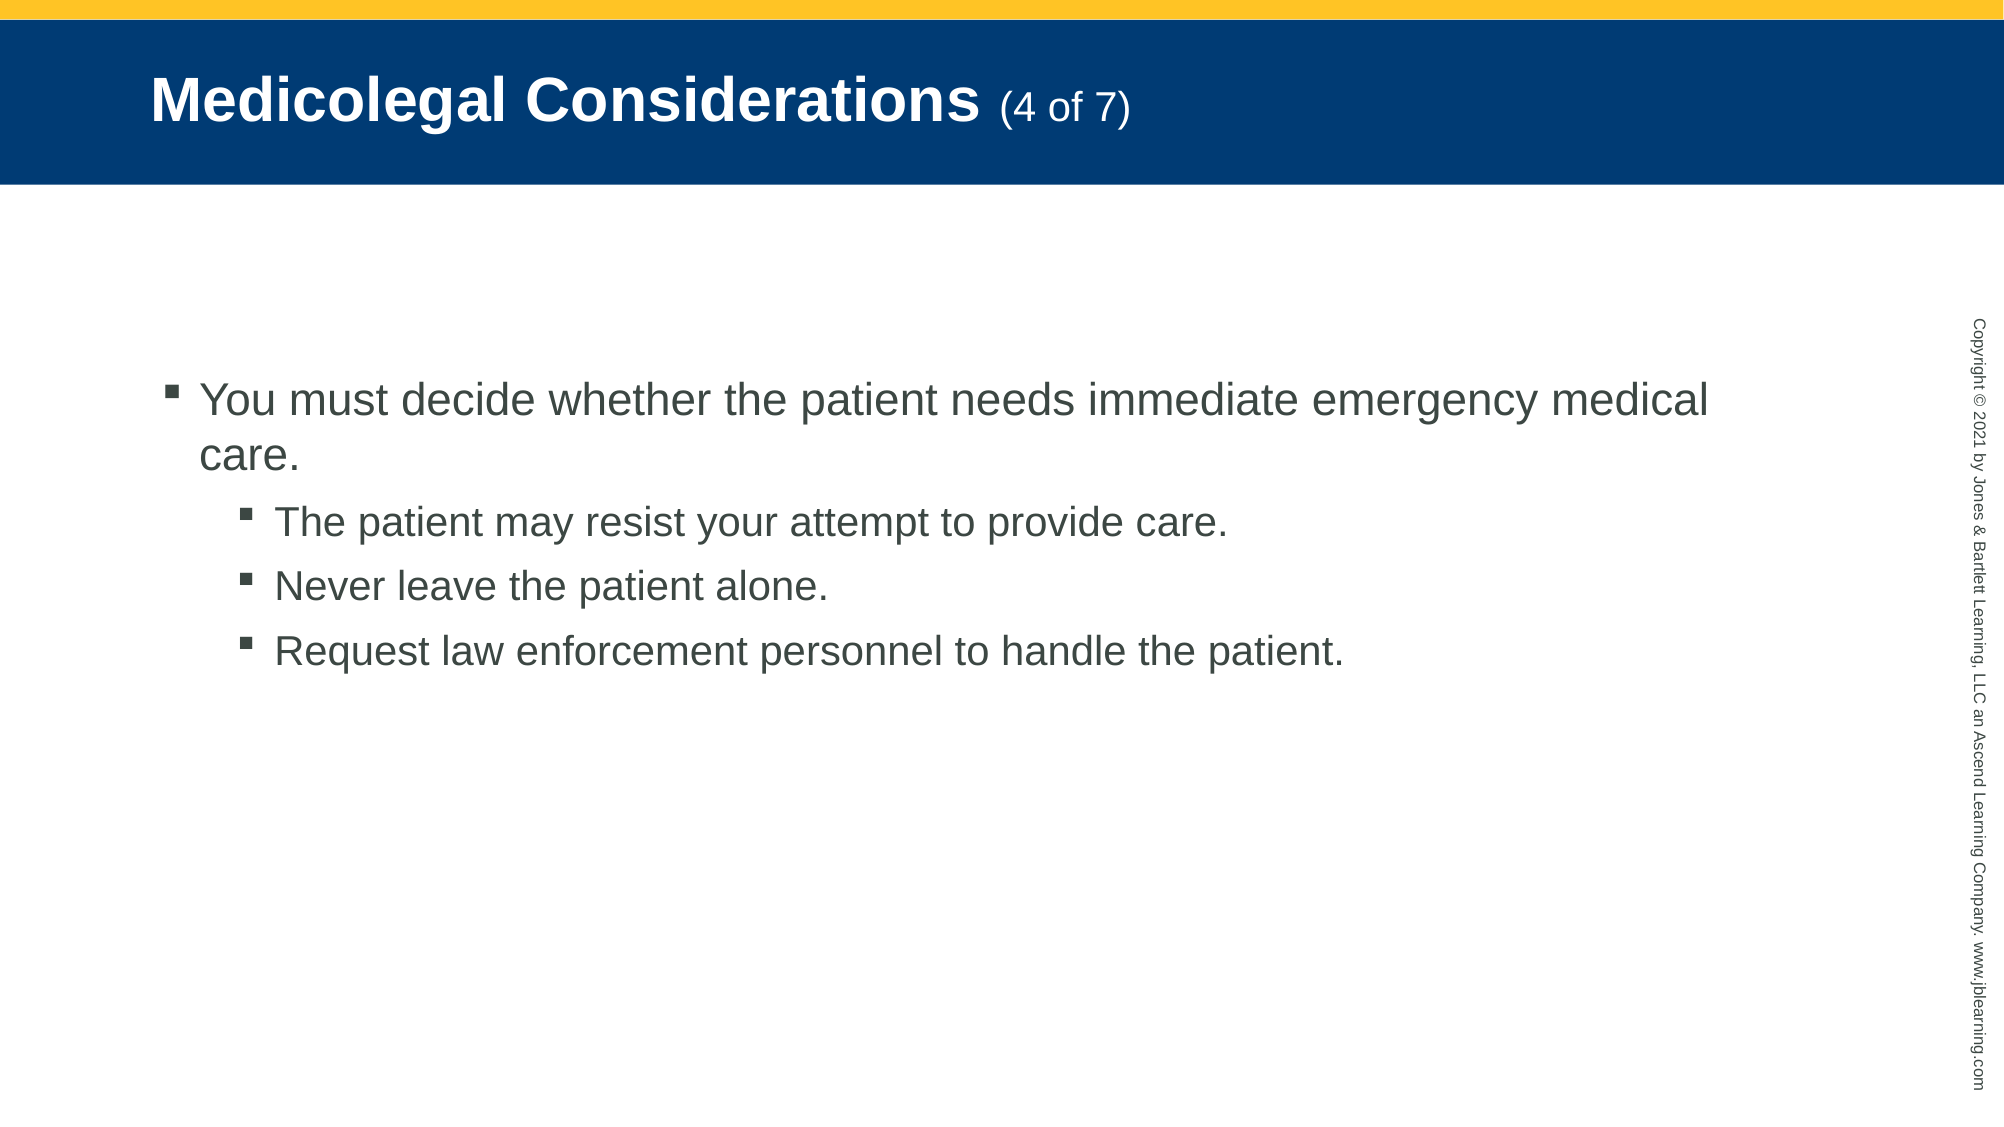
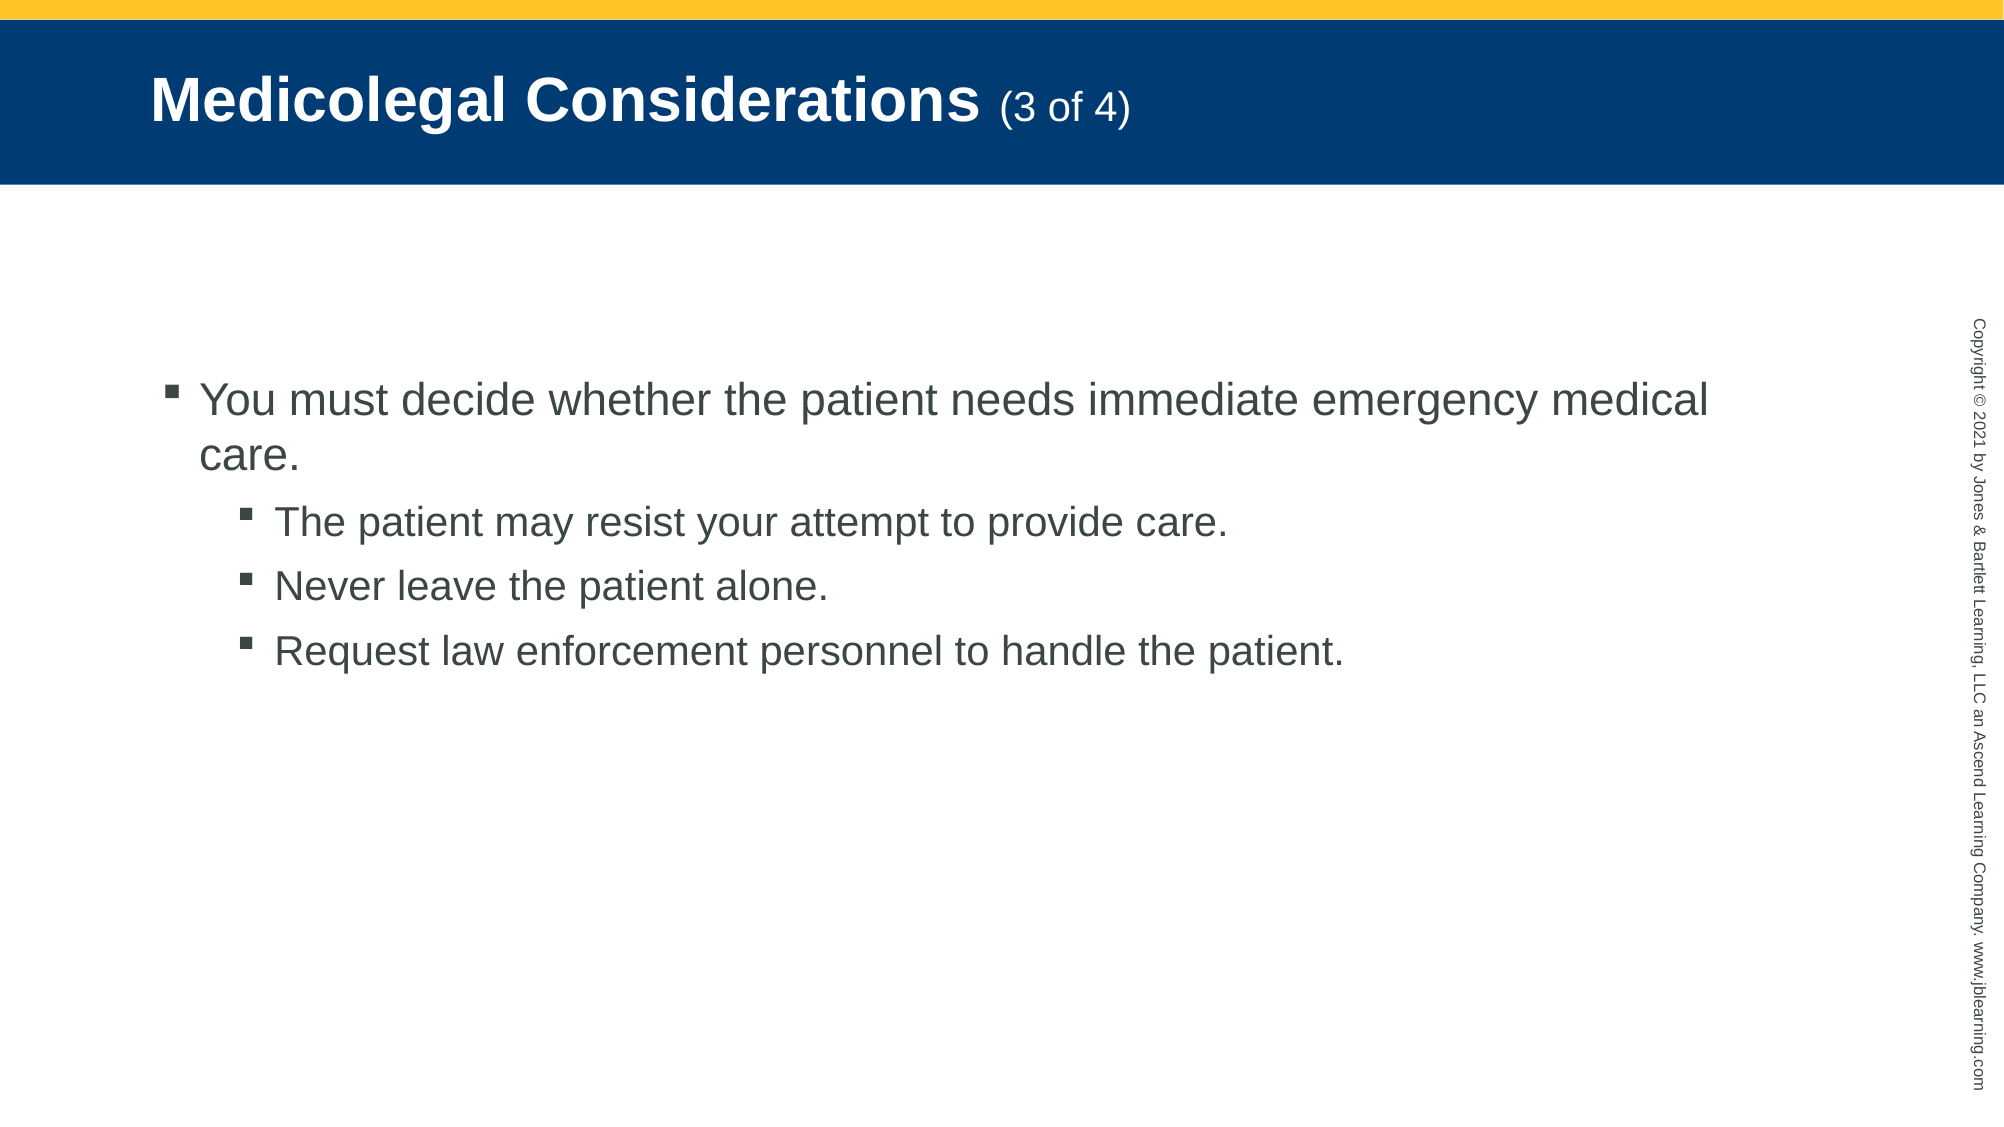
4: 4 -> 3 (1018, 108)
7: 7 -> 4 (1113, 108)
